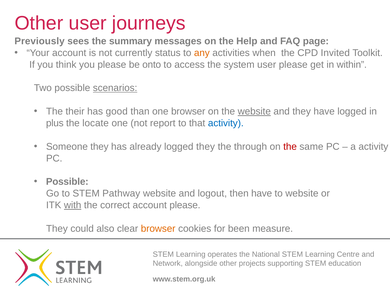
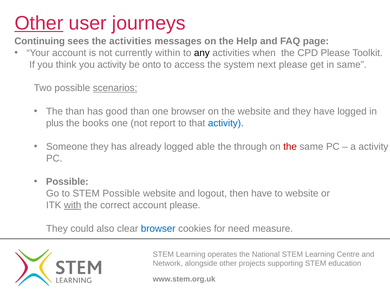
Other underline: none -> present (39, 23)
Previously: Previously -> Continuing (40, 41)
the summary: summary -> activities (130, 41)
status: status -> within (168, 53)
any colour: orange -> black (202, 53)
CPD Invited: Invited -> Please (335, 53)
you please: please -> activity (112, 64)
system user: user -> next (267, 64)
in within: within -> same (352, 64)
The their: their -> than (75, 111)
website underline: present -> none (254, 111)
locate: locate -> books (96, 123)
logged they: they -> able (206, 146)
STEM Pathway: Pathway -> Possible (121, 193)
browser colour: orange -> blue (158, 228)
been: been -> need (239, 228)
